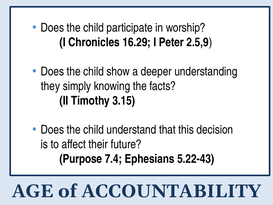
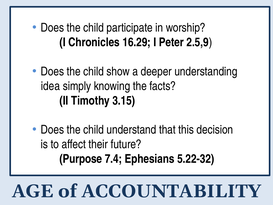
they: they -> idea (50, 86)
5.22-43: 5.22-43 -> 5.22-32 (196, 159)
